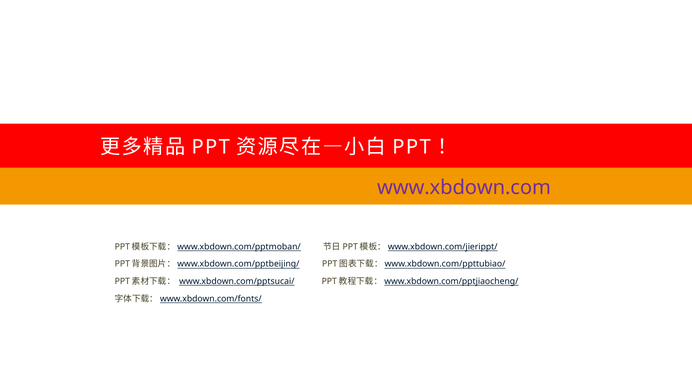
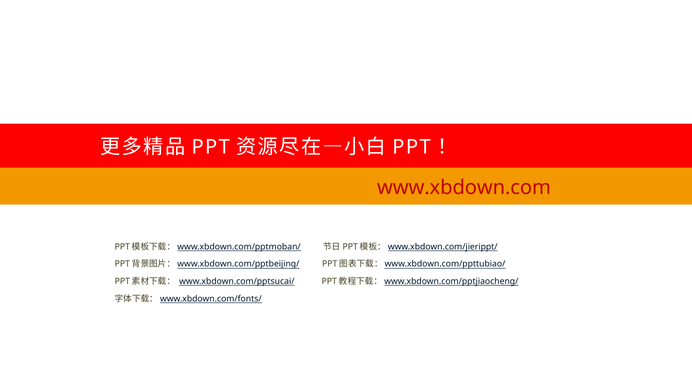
www.xbdown.com colour: purple -> red (464, 187)
